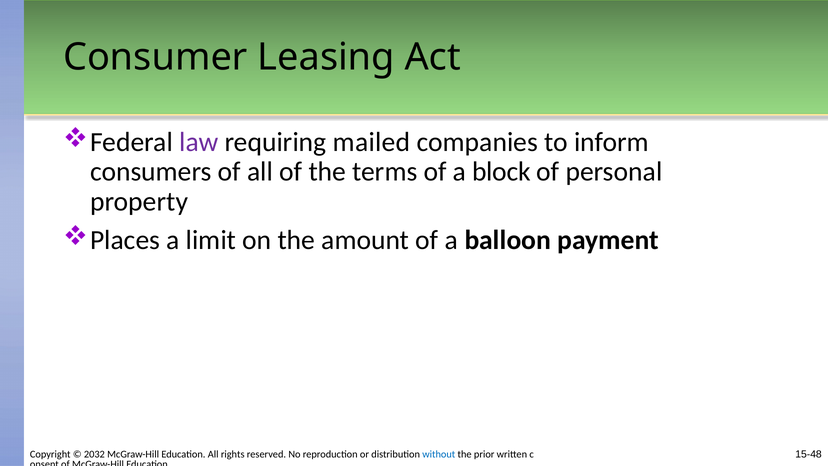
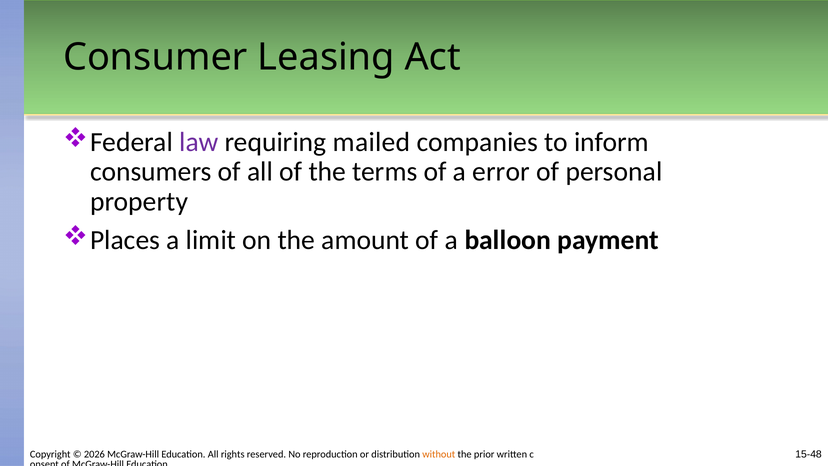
block: block -> error (501, 172)
2032: 2032 -> 2026 (94, 454)
without colour: blue -> orange (439, 454)
